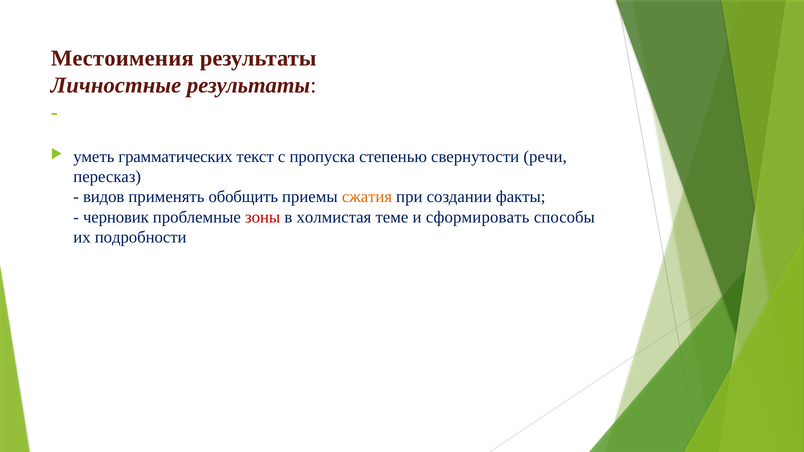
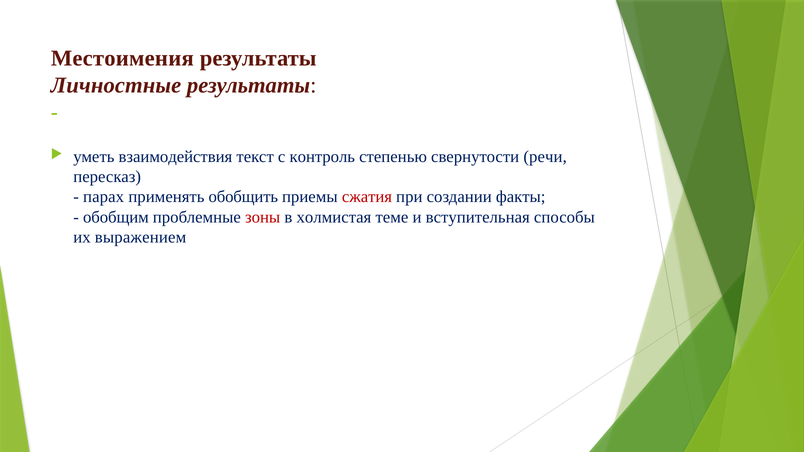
грамматических: грамматических -> взаимодействия (175, 157)
пропуска: пропуска -> контроль (322, 157)
видов: видов -> парах (104, 197)
сжатия colour: orange -> red (367, 197)
черновик: черновик -> обобщим (116, 217)
сформировать: сформировать -> вступительная (478, 217)
подробности: подробности -> выражением (141, 237)
